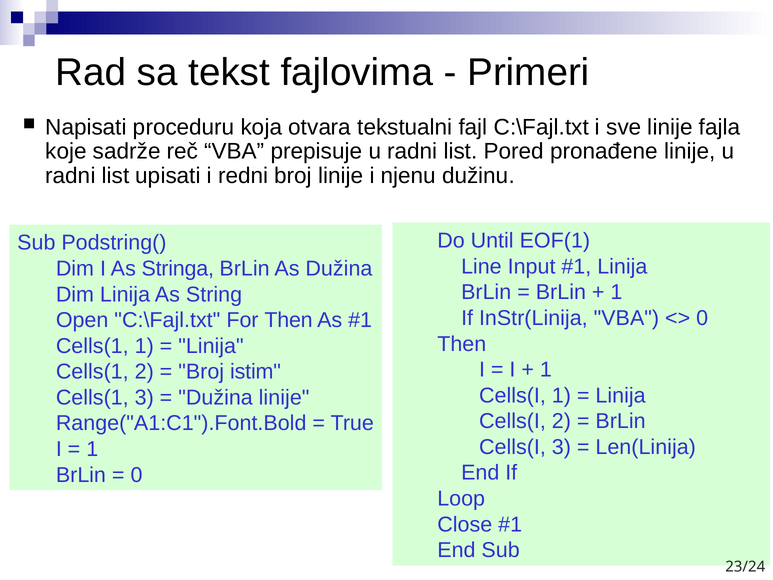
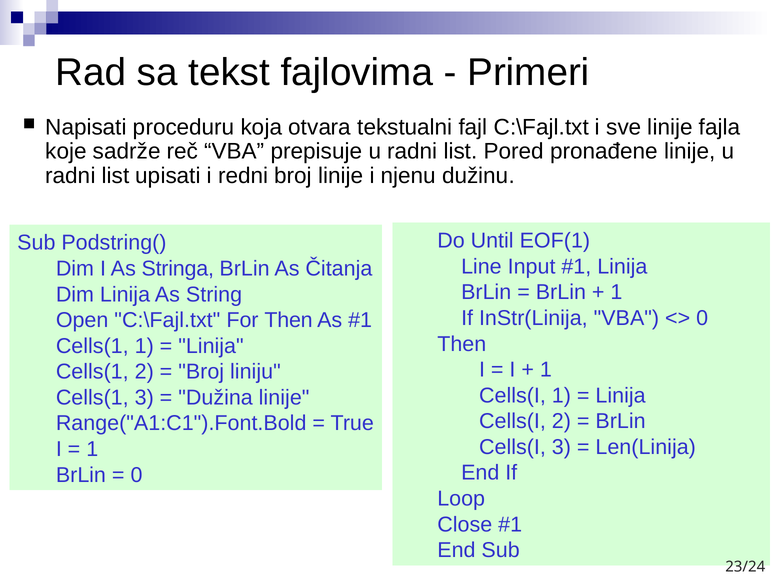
As Dužina: Dužina -> Čitanja (339, 269)
istim: istim -> liniju (255, 372)
